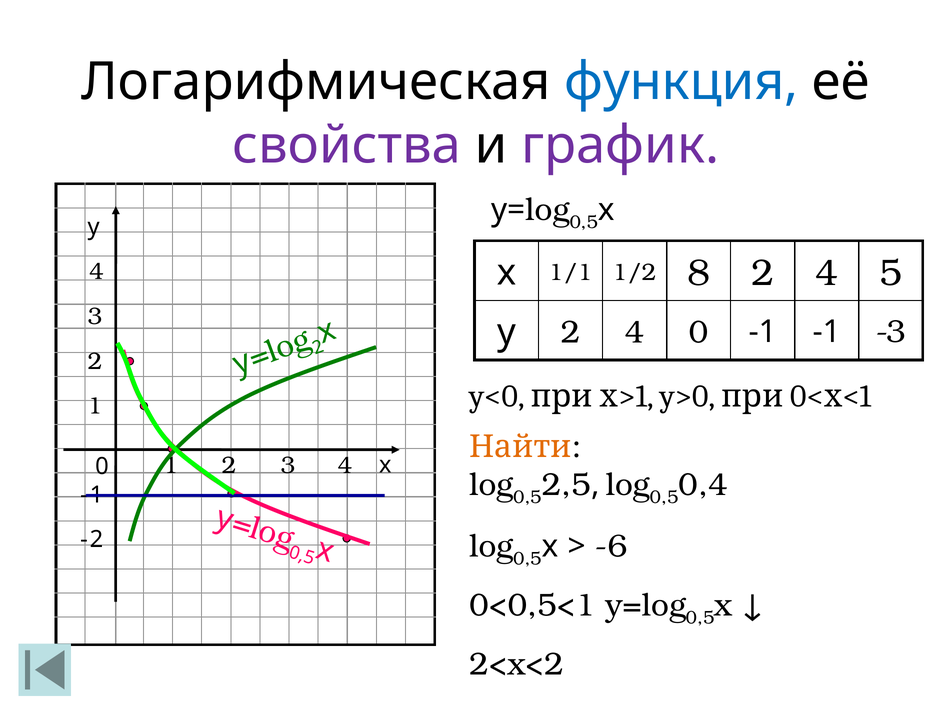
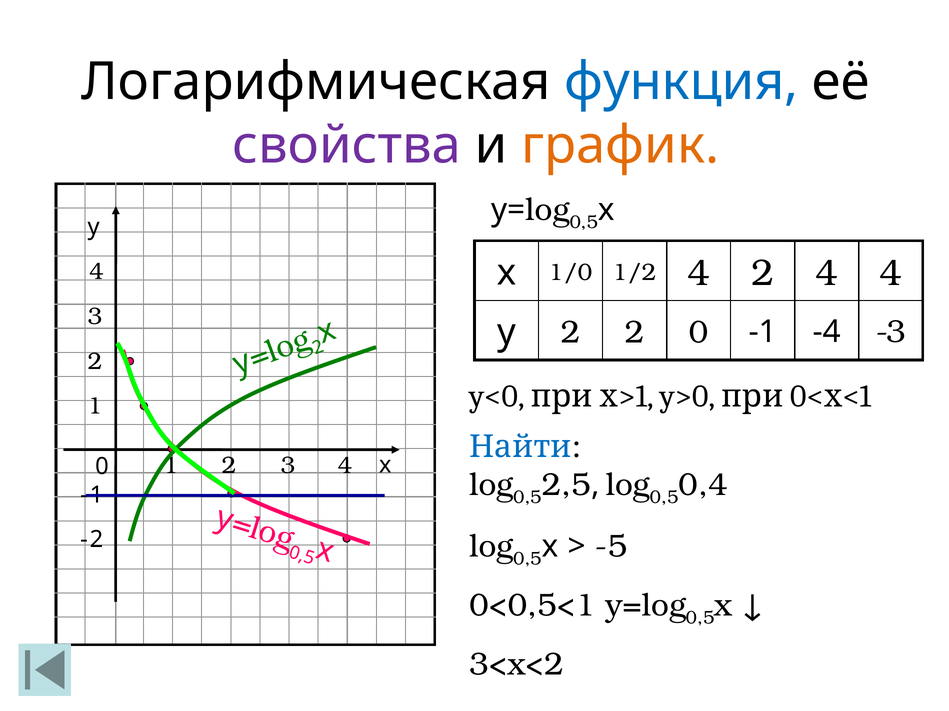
график colour: purple -> orange (620, 145)
1/1: 1/1 -> 1/0 (571, 272)
1/2 8: 8 -> 4 (699, 273)
4 5: 5 -> 4 (891, 273)
у 2 4: 4 -> 2 (635, 333)
-1 -1: -1 -> -4 (827, 332)
Найти colour: orange -> blue (520, 447)
-6: -6 -> -5 (611, 547)
2<x<2: 2<x<2 -> 3<x<2 (516, 665)
